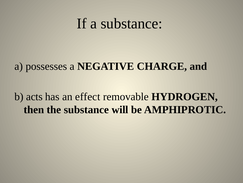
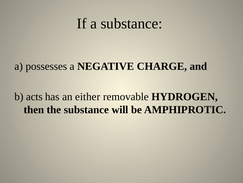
effect: effect -> either (88, 96)
